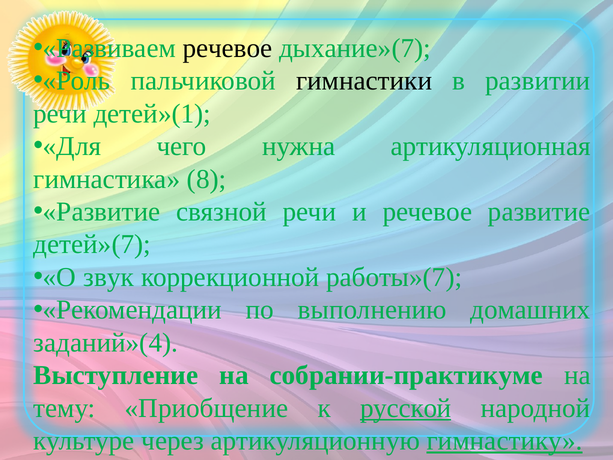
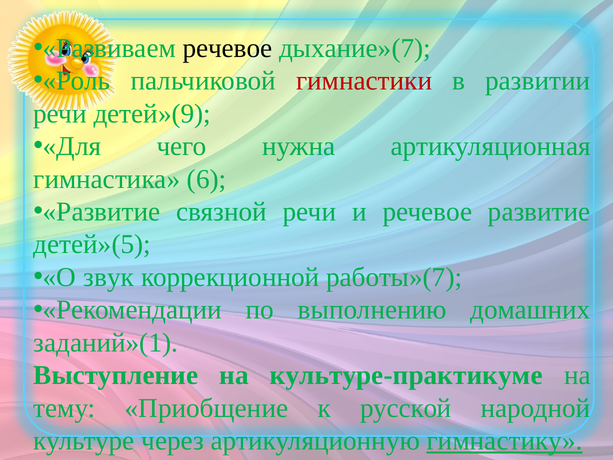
гимнастики colour: black -> red (364, 81)
детей»(1: детей»(1 -> детей»(9 (152, 114)
8: 8 -> 6 (207, 179)
детей»(7: детей»(7 -> детей»(5 (92, 244)
заданий»(4: заданий»(4 -> заданий»(1 (106, 342)
собрании-практикуме: собрании-практикуме -> культуре-практикуме (406, 375)
русской underline: present -> none (406, 408)
